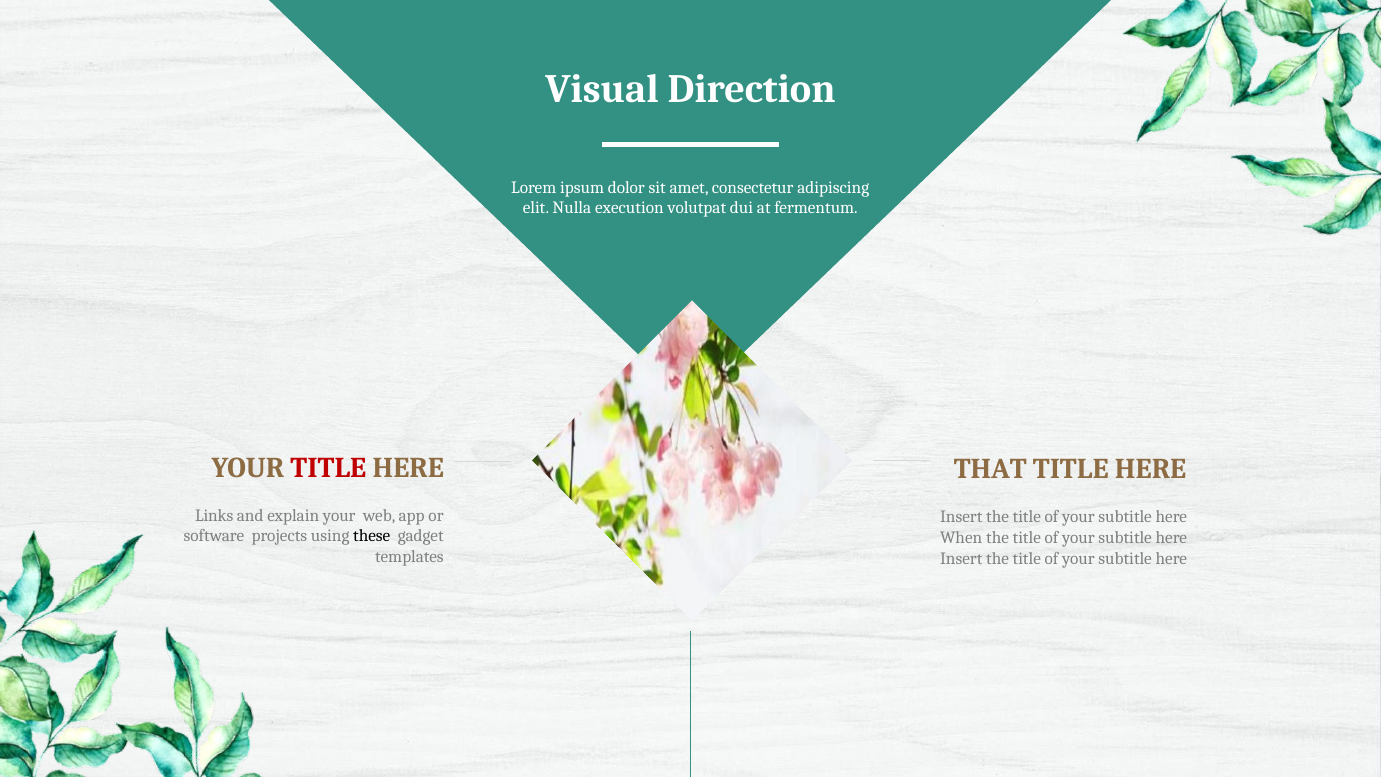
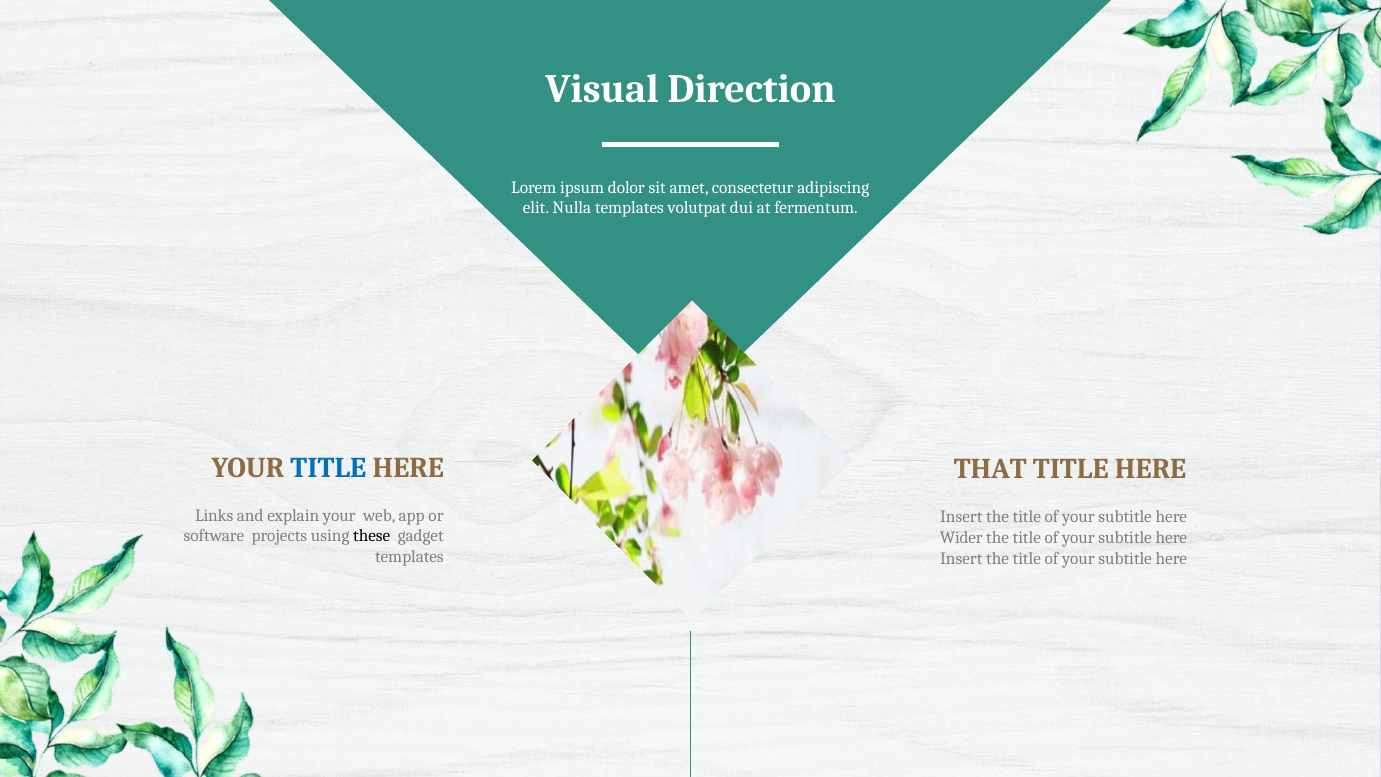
Nulla execution: execution -> templates (629, 208)
TITLE colour: red -> blue (328, 468)
When: When -> Wider (961, 538)
